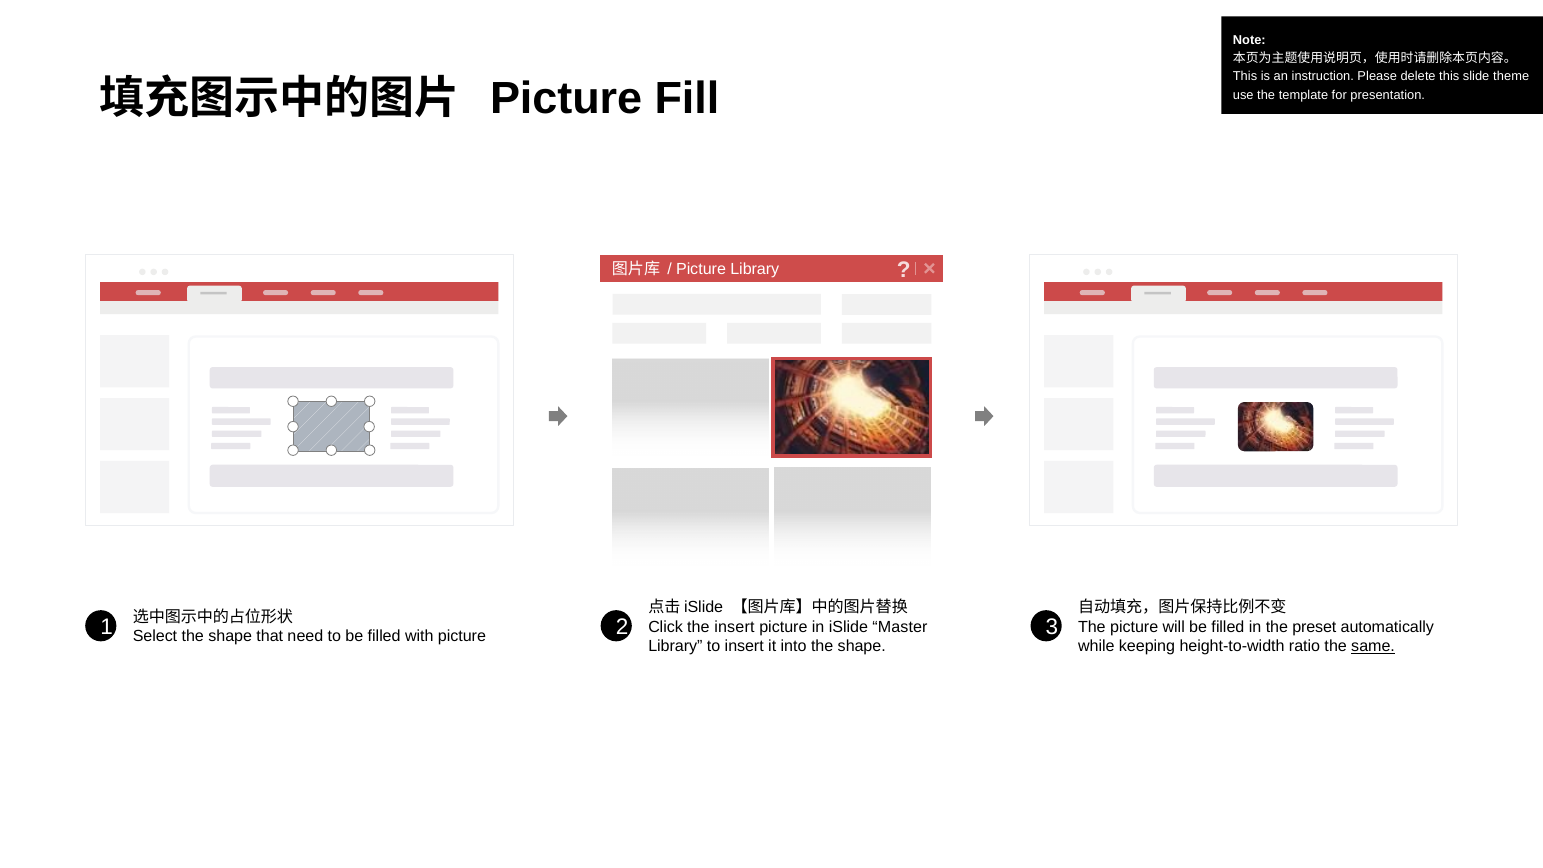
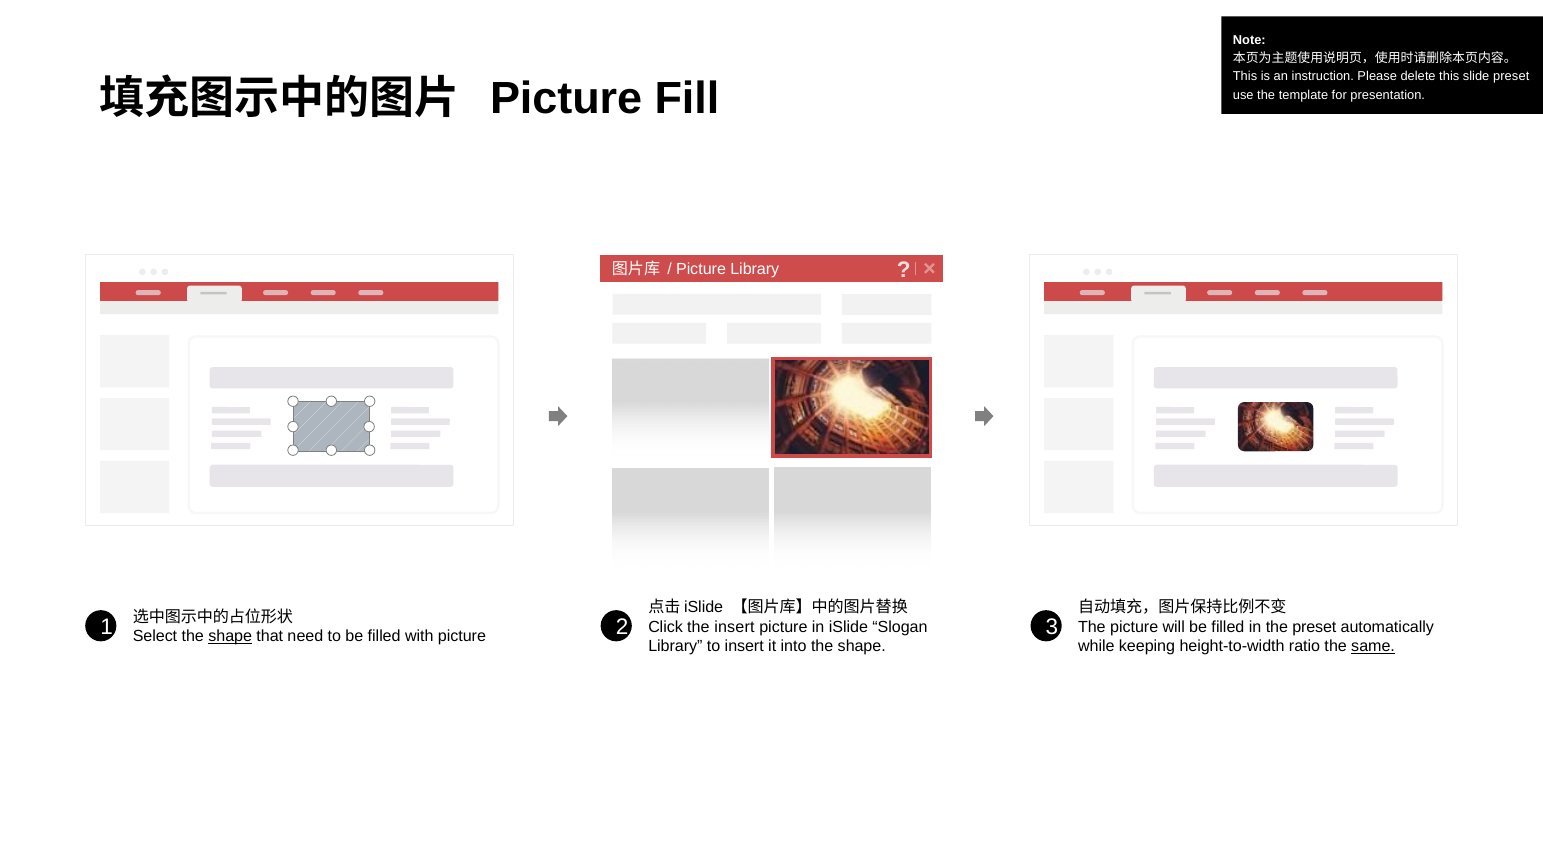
slide theme: theme -> preset (1511, 77)
Master: Master -> Slogan (900, 627)
shape underline: none -> present (230, 637)
